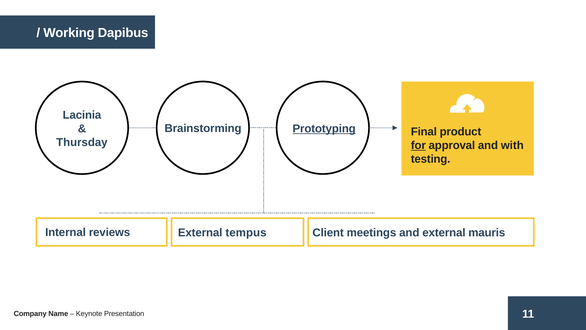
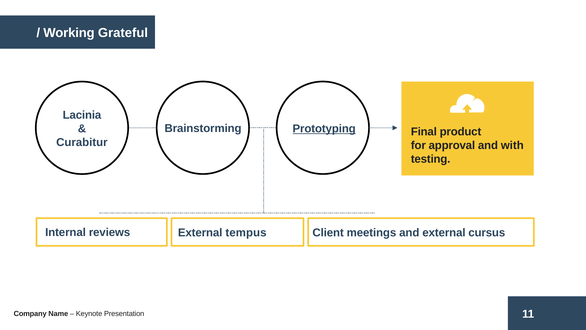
Dapibus: Dapibus -> Grateful (123, 33)
Thursday: Thursday -> Curabitur (82, 142)
for underline: present -> none (418, 145)
mauris: mauris -> cursus (487, 232)
